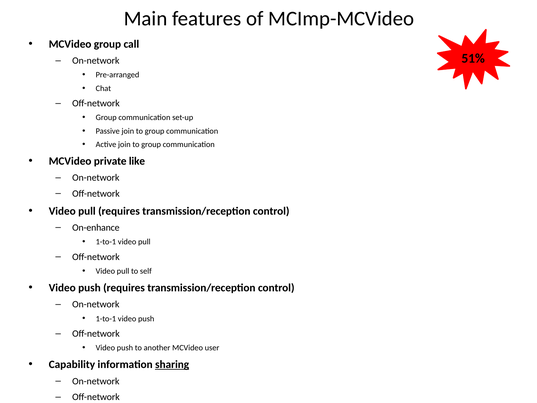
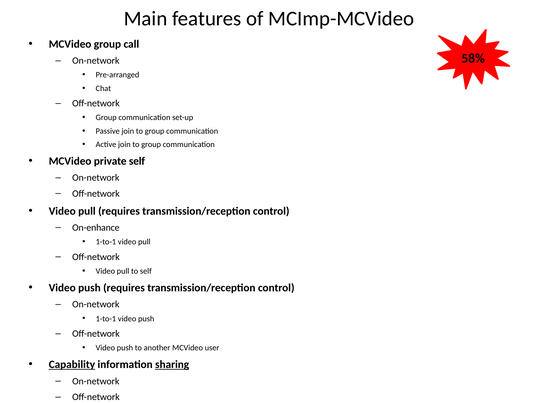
51%: 51% -> 58% (473, 58)
private like: like -> self (137, 161)
Capability underline: none -> present (72, 364)
